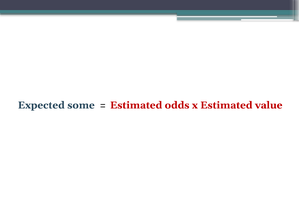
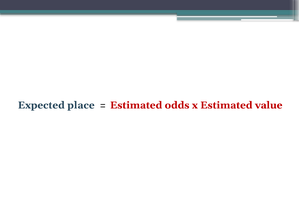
some: some -> place (81, 105)
